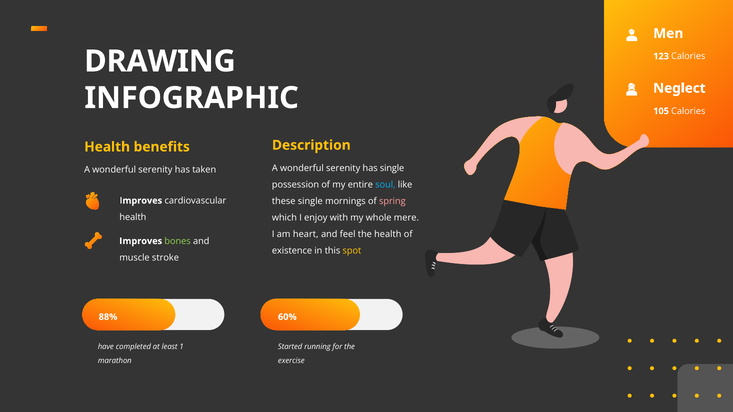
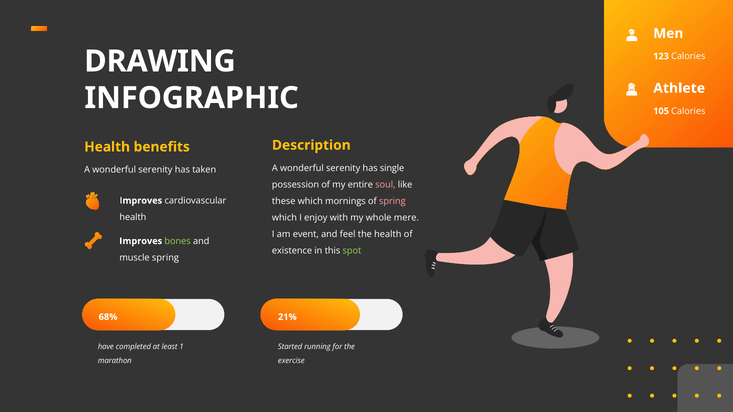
Neglect: Neglect -> Athlete (679, 88)
soul colour: light blue -> pink (385, 185)
these single: single -> which (310, 201)
heart: heart -> event (306, 234)
spot colour: yellow -> light green (352, 251)
muscle stroke: stroke -> spring (165, 258)
88%: 88% -> 68% (108, 317)
60%: 60% -> 21% (287, 317)
